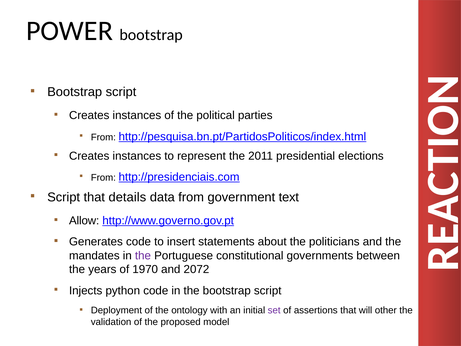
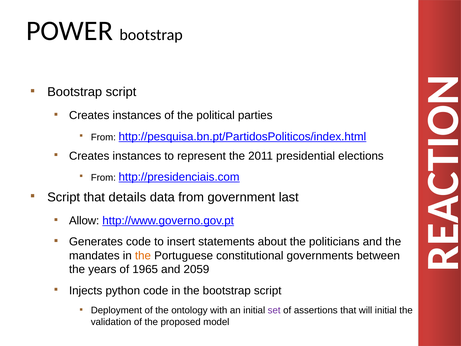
text: text -> last (289, 197)
the colour: purple -> orange (143, 255)
1970: 1970 -> 1965 (145, 269)
2072: 2072 -> 2059 (196, 269)
will other: other -> initial (386, 310)
